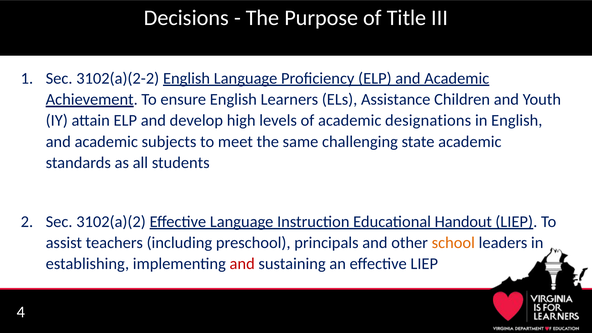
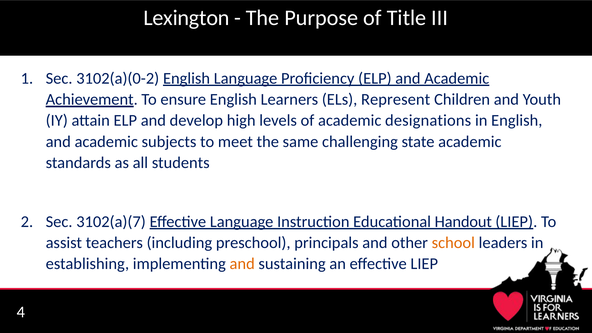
Decisions: Decisions -> Lexington (186, 18)
3102(a)(2-2: 3102(a)(2-2 -> 3102(a)(0-2 (118, 78)
Assistance: Assistance -> Represent (396, 99)
3102(a)(2: 3102(a)(2 -> 3102(a)(7 (111, 222)
and colour: red -> orange (242, 264)
